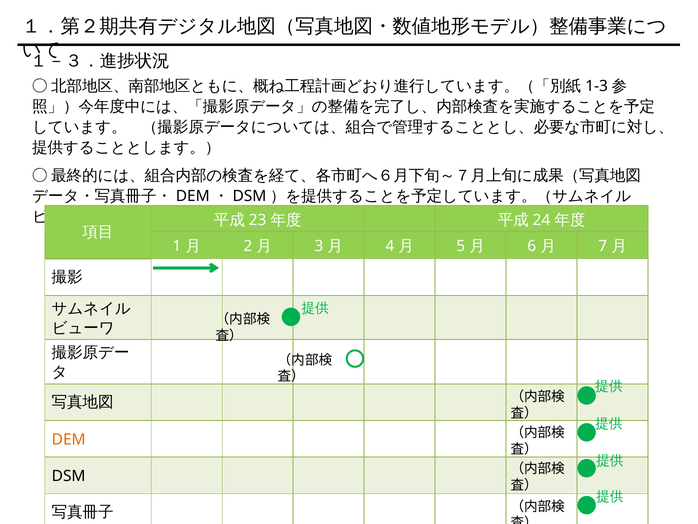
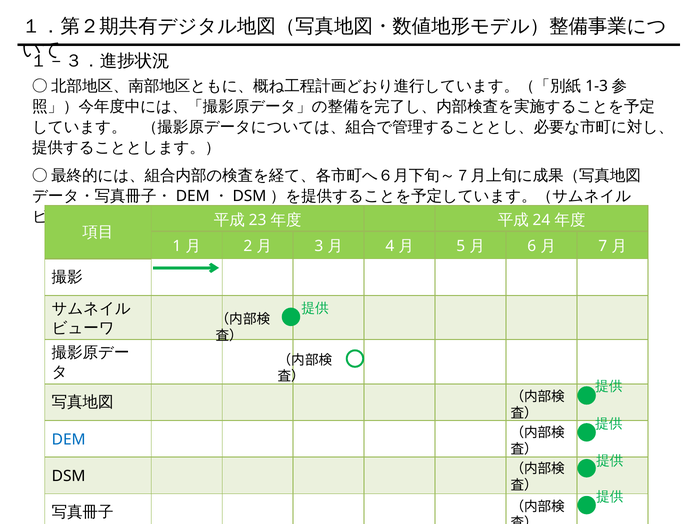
DEM colour: orange -> blue (69, 439)
